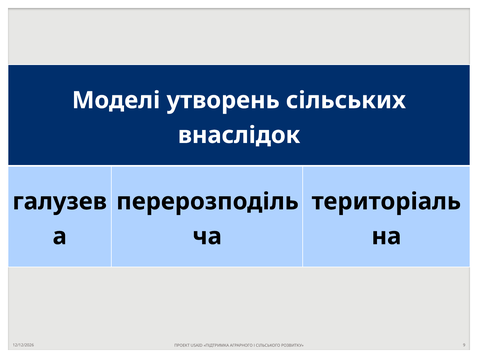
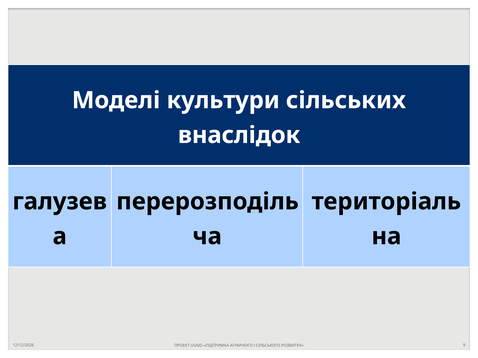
утворень: утворень -> культури (223, 100)
